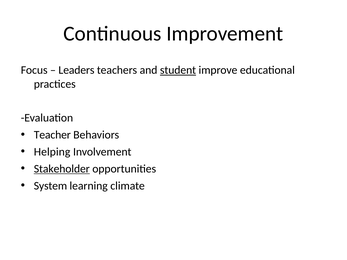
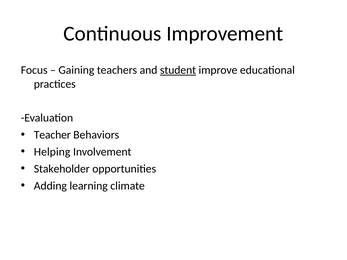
Leaders: Leaders -> Gaining (76, 70)
Stakeholder underline: present -> none (62, 169)
System: System -> Adding (50, 186)
